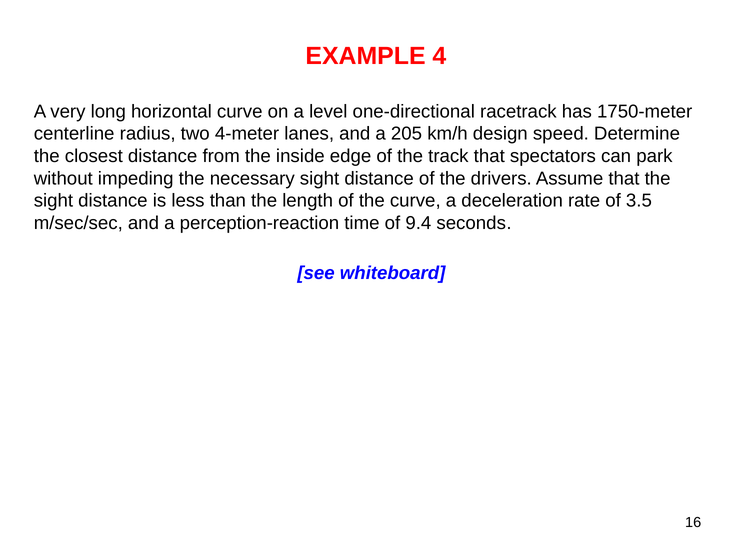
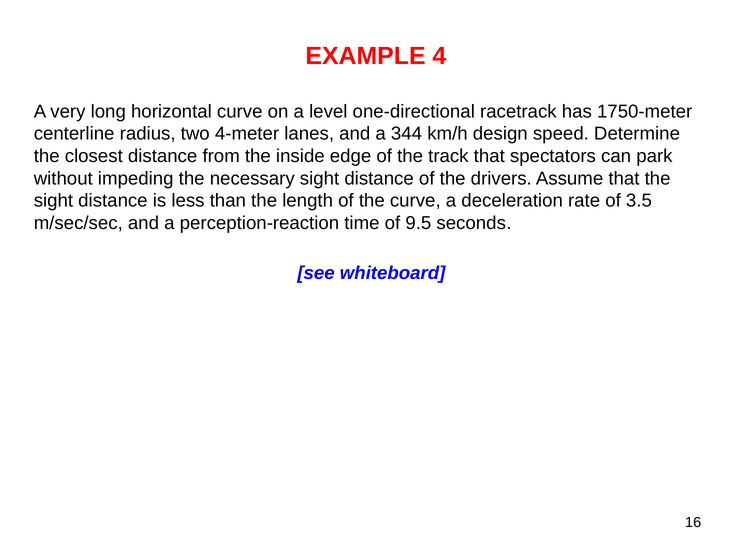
205: 205 -> 344 (407, 134)
9.4: 9.4 -> 9.5 (418, 223)
